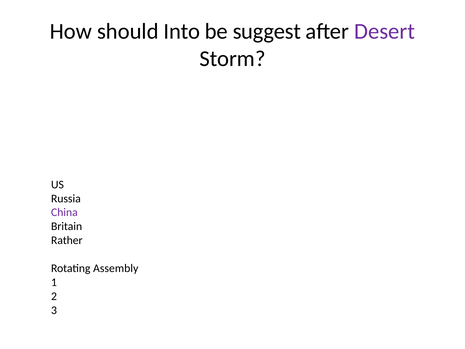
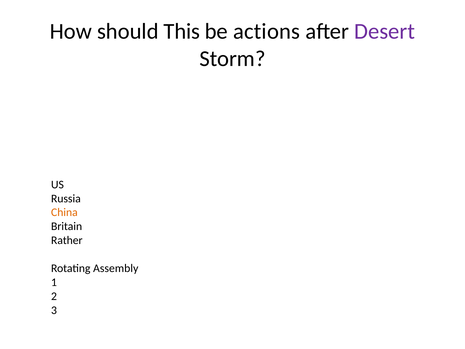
Into: Into -> This (182, 31)
suggest: suggest -> actions (267, 31)
China colour: purple -> orange (64, 212)
